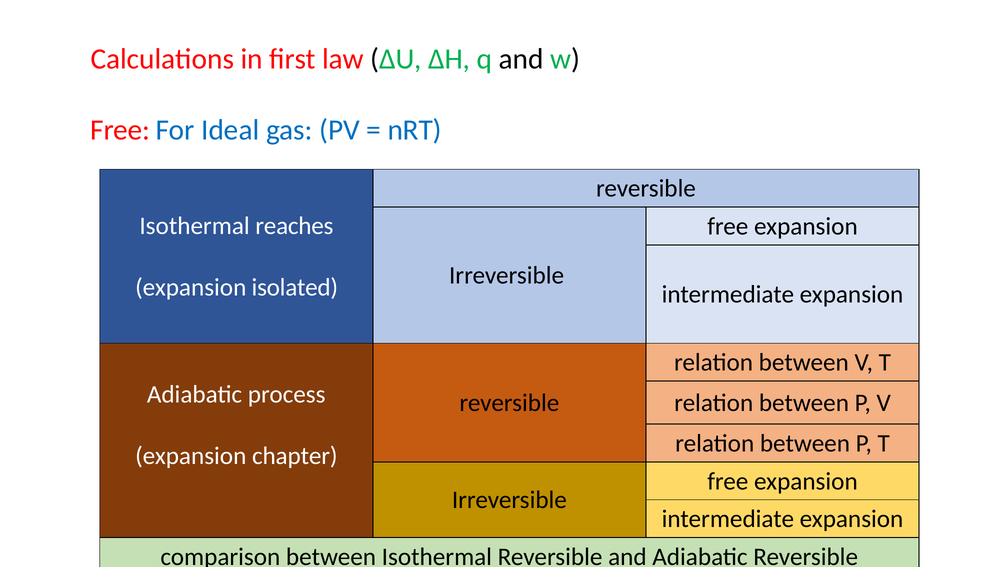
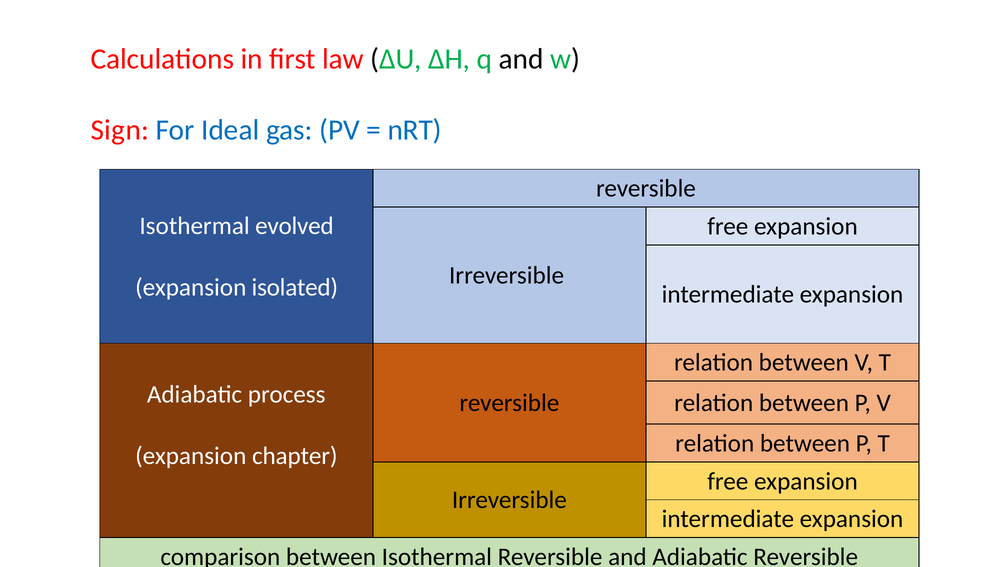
Free: Free -> Sign (120, 130)
reaches: reaches -> evolved (294, 226)
